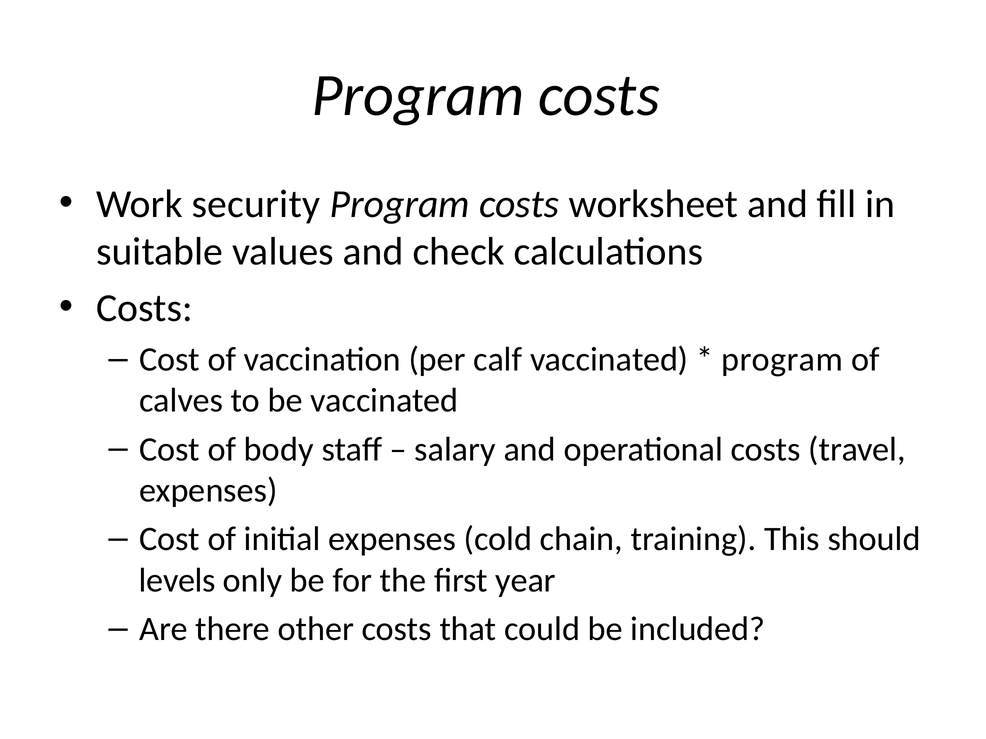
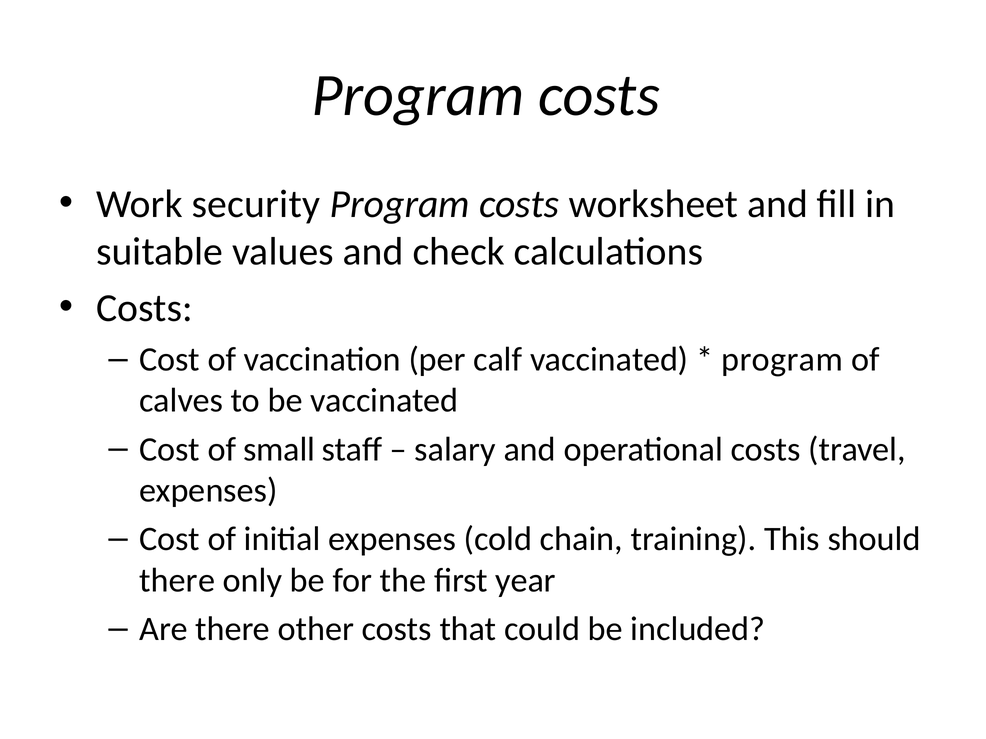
body: body -> small (279, 450)
levels: levels -> there (177, 581)
